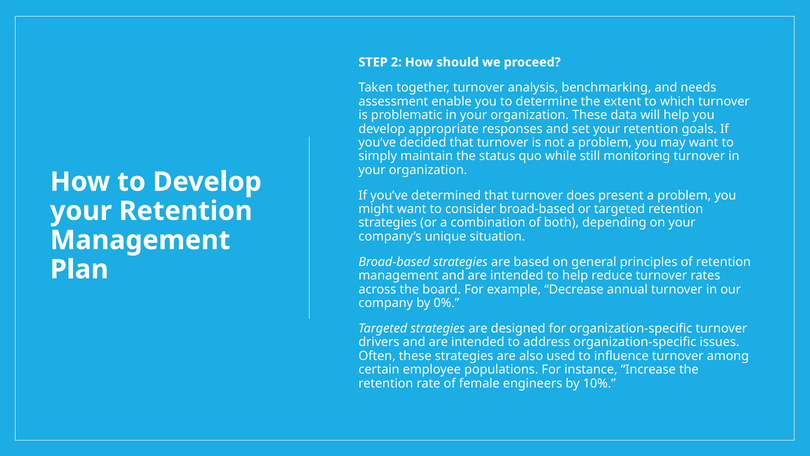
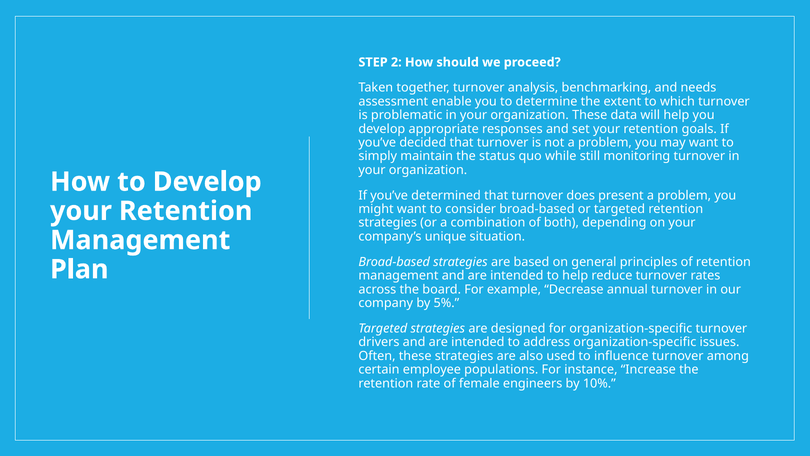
0%: 0% -> 5% (446, 303)
